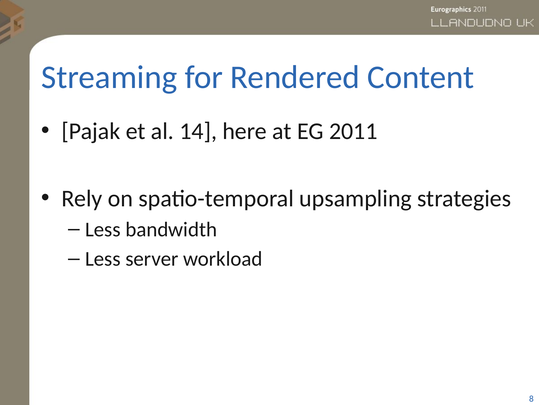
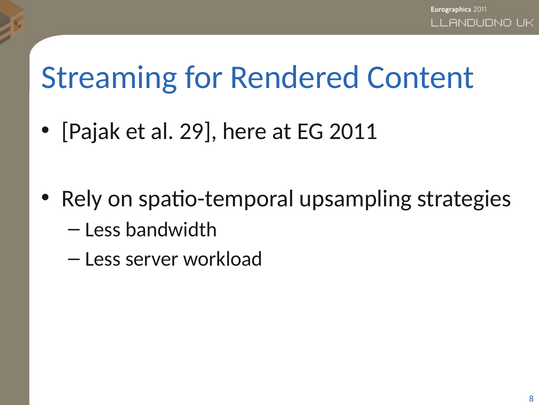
14: 14 -> 29 (198, 131)
